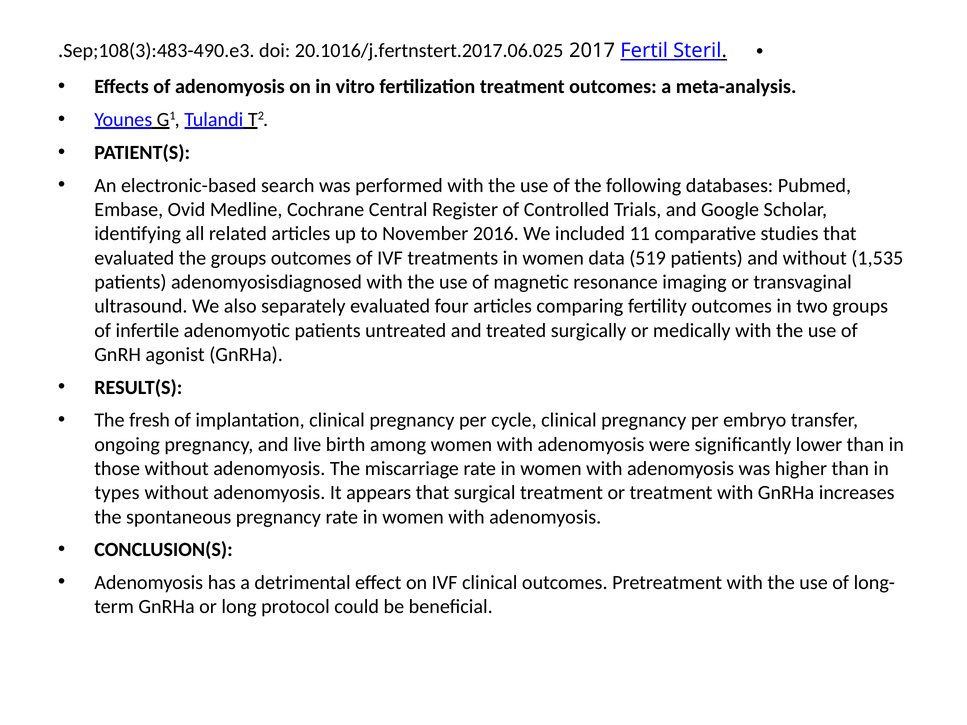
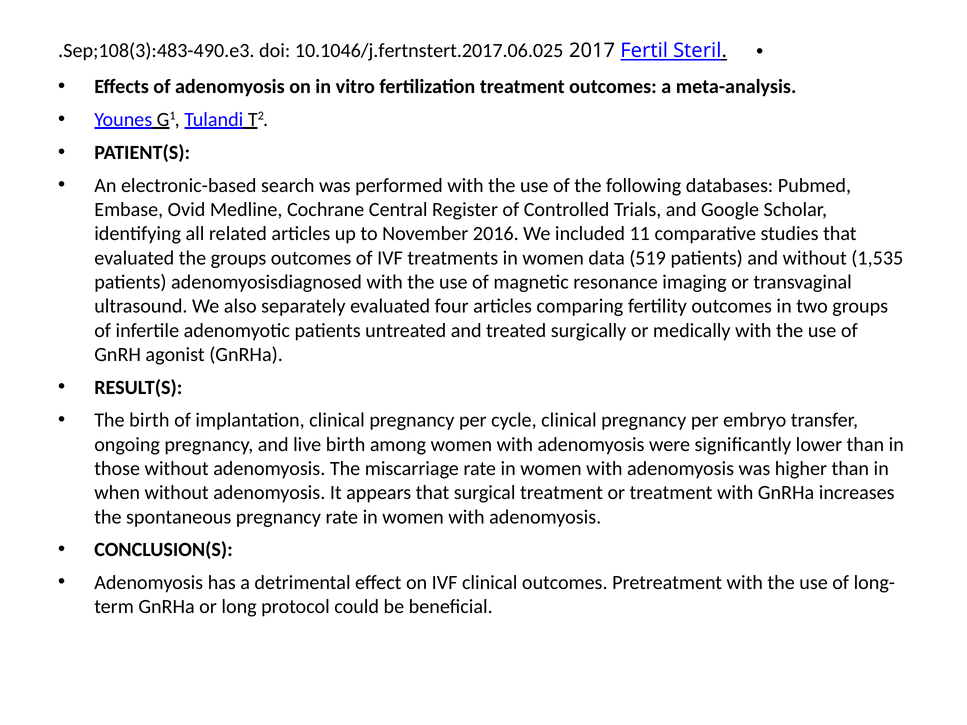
20.1016/j.fertnstert.2017.06.025: 20.1016/j.fertnstert.2017.06.025 -> 10.1046/j.fertnstert.2017.06.025 (429, 51)
The fresh: fresh -> birth (149, 420)
types: types -> when (117, 493)
